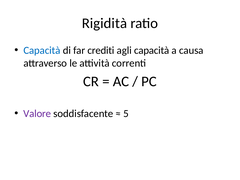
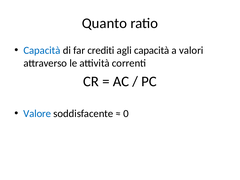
Rigidità: Rigidità -> Quanto (104, 23)
causa: causa -> valori (191, 50)
Valore colour: purple -> blue (37, 114)
5: 5 -> 0 (126, 114)
